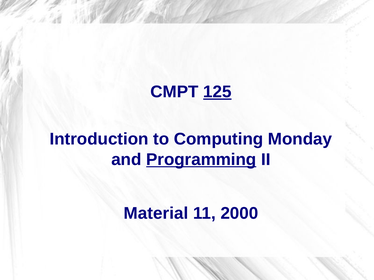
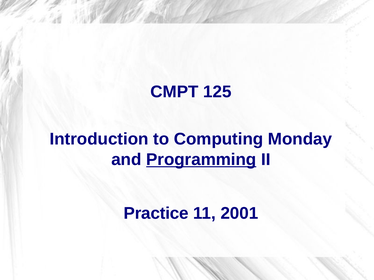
125 underline: present -> none (217, 92)
Material: Material -> Practice (156, 214)
2000: 2000 -> 2001 (239, 214)
